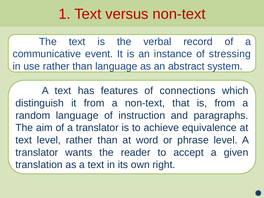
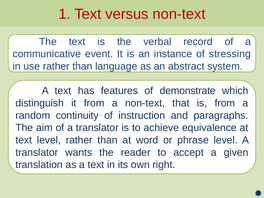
connections: connections -> demonstrate (188, 91)
random language: language -> continuity (77, 115)
